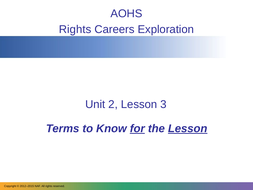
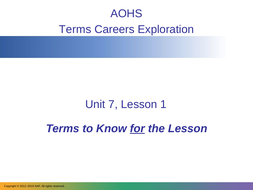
Rights: Rights -> Terms (75, 29)
2: 2 -> 7 (113, 104)
3: 3 -> 1 (163, 104)
Lesson underline: present -> none (188, 128)
